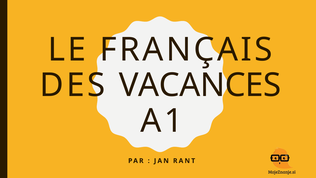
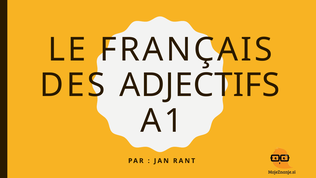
VACANCES: VACANCES -> ADJECTIFS (200, 85)
